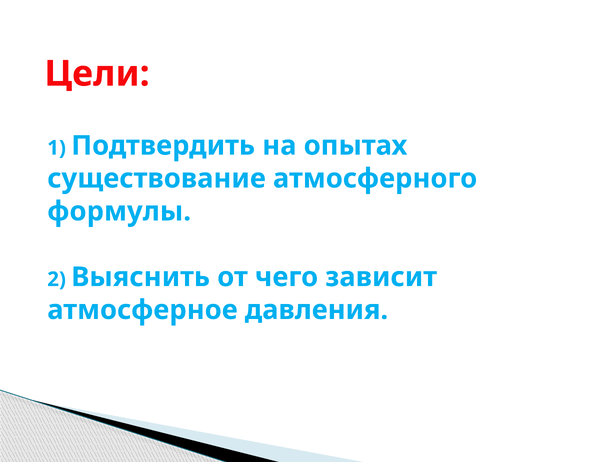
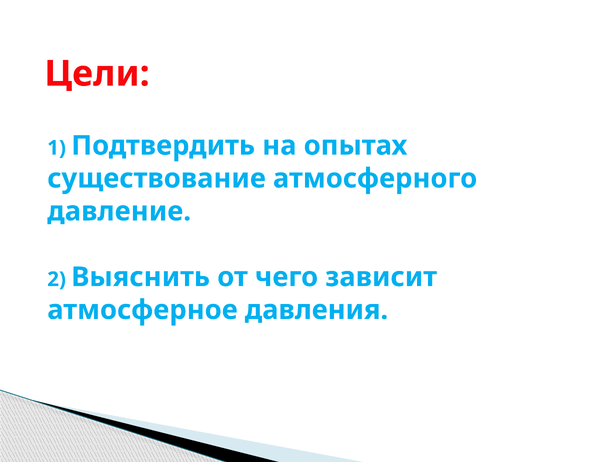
формулы: формулы -> давление (119, 211)
